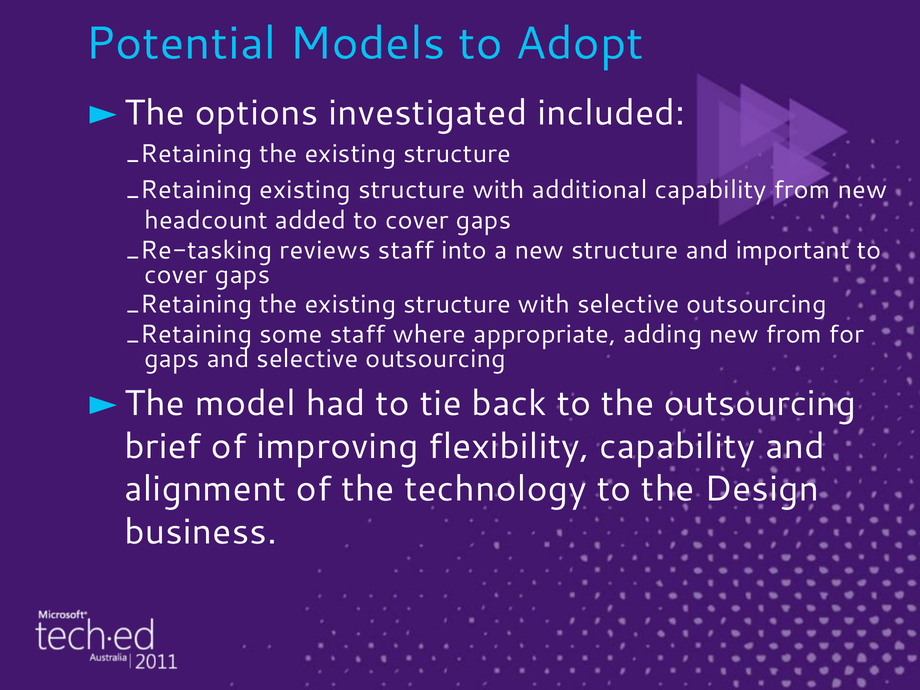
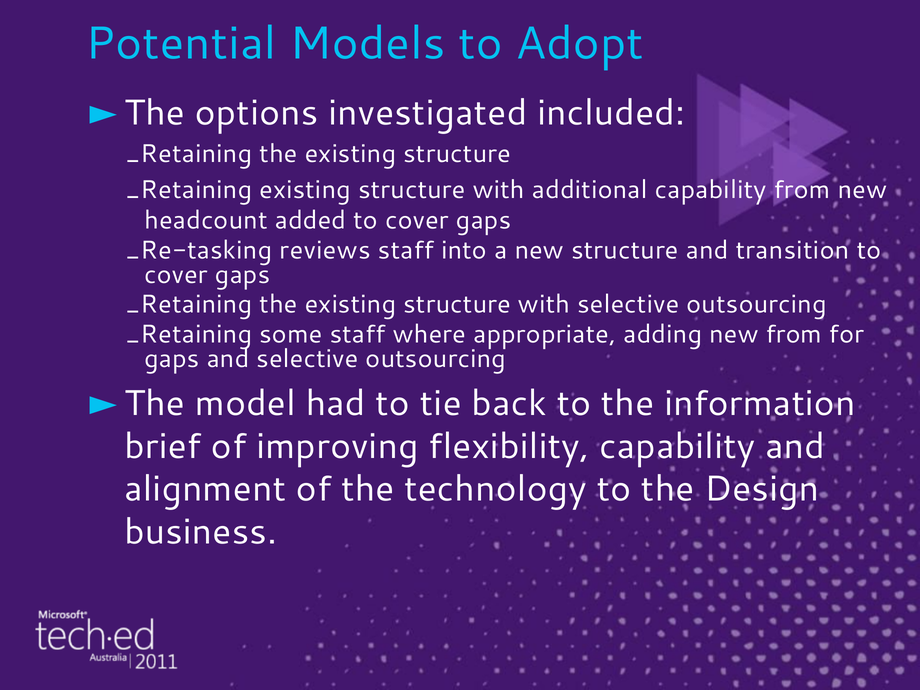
important: important -> transition (792, 250)
the outsourcing: outsourcing -> information (760, 403)
